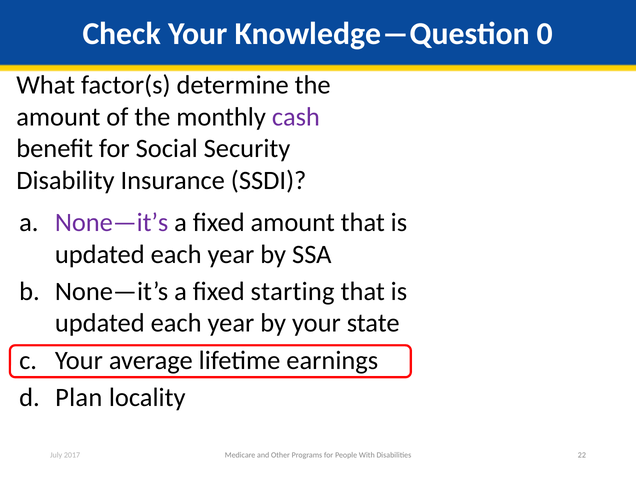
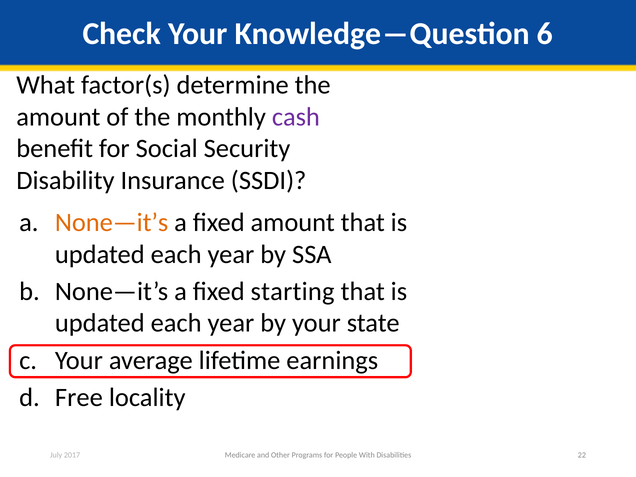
0: 0 -> 6 (545, 34)
None—it’s colour: purple -> orange (112, 222)
Plan: Plan -> Free (79, 397)
